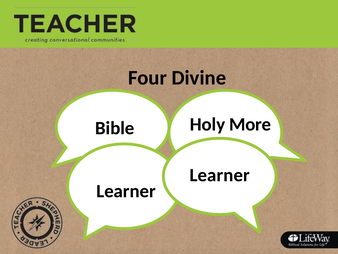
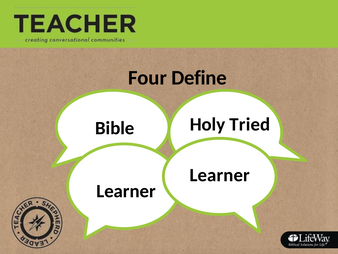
Divine: Divine -> Define (199, 78)
More: More -> Tried (250, 124)
